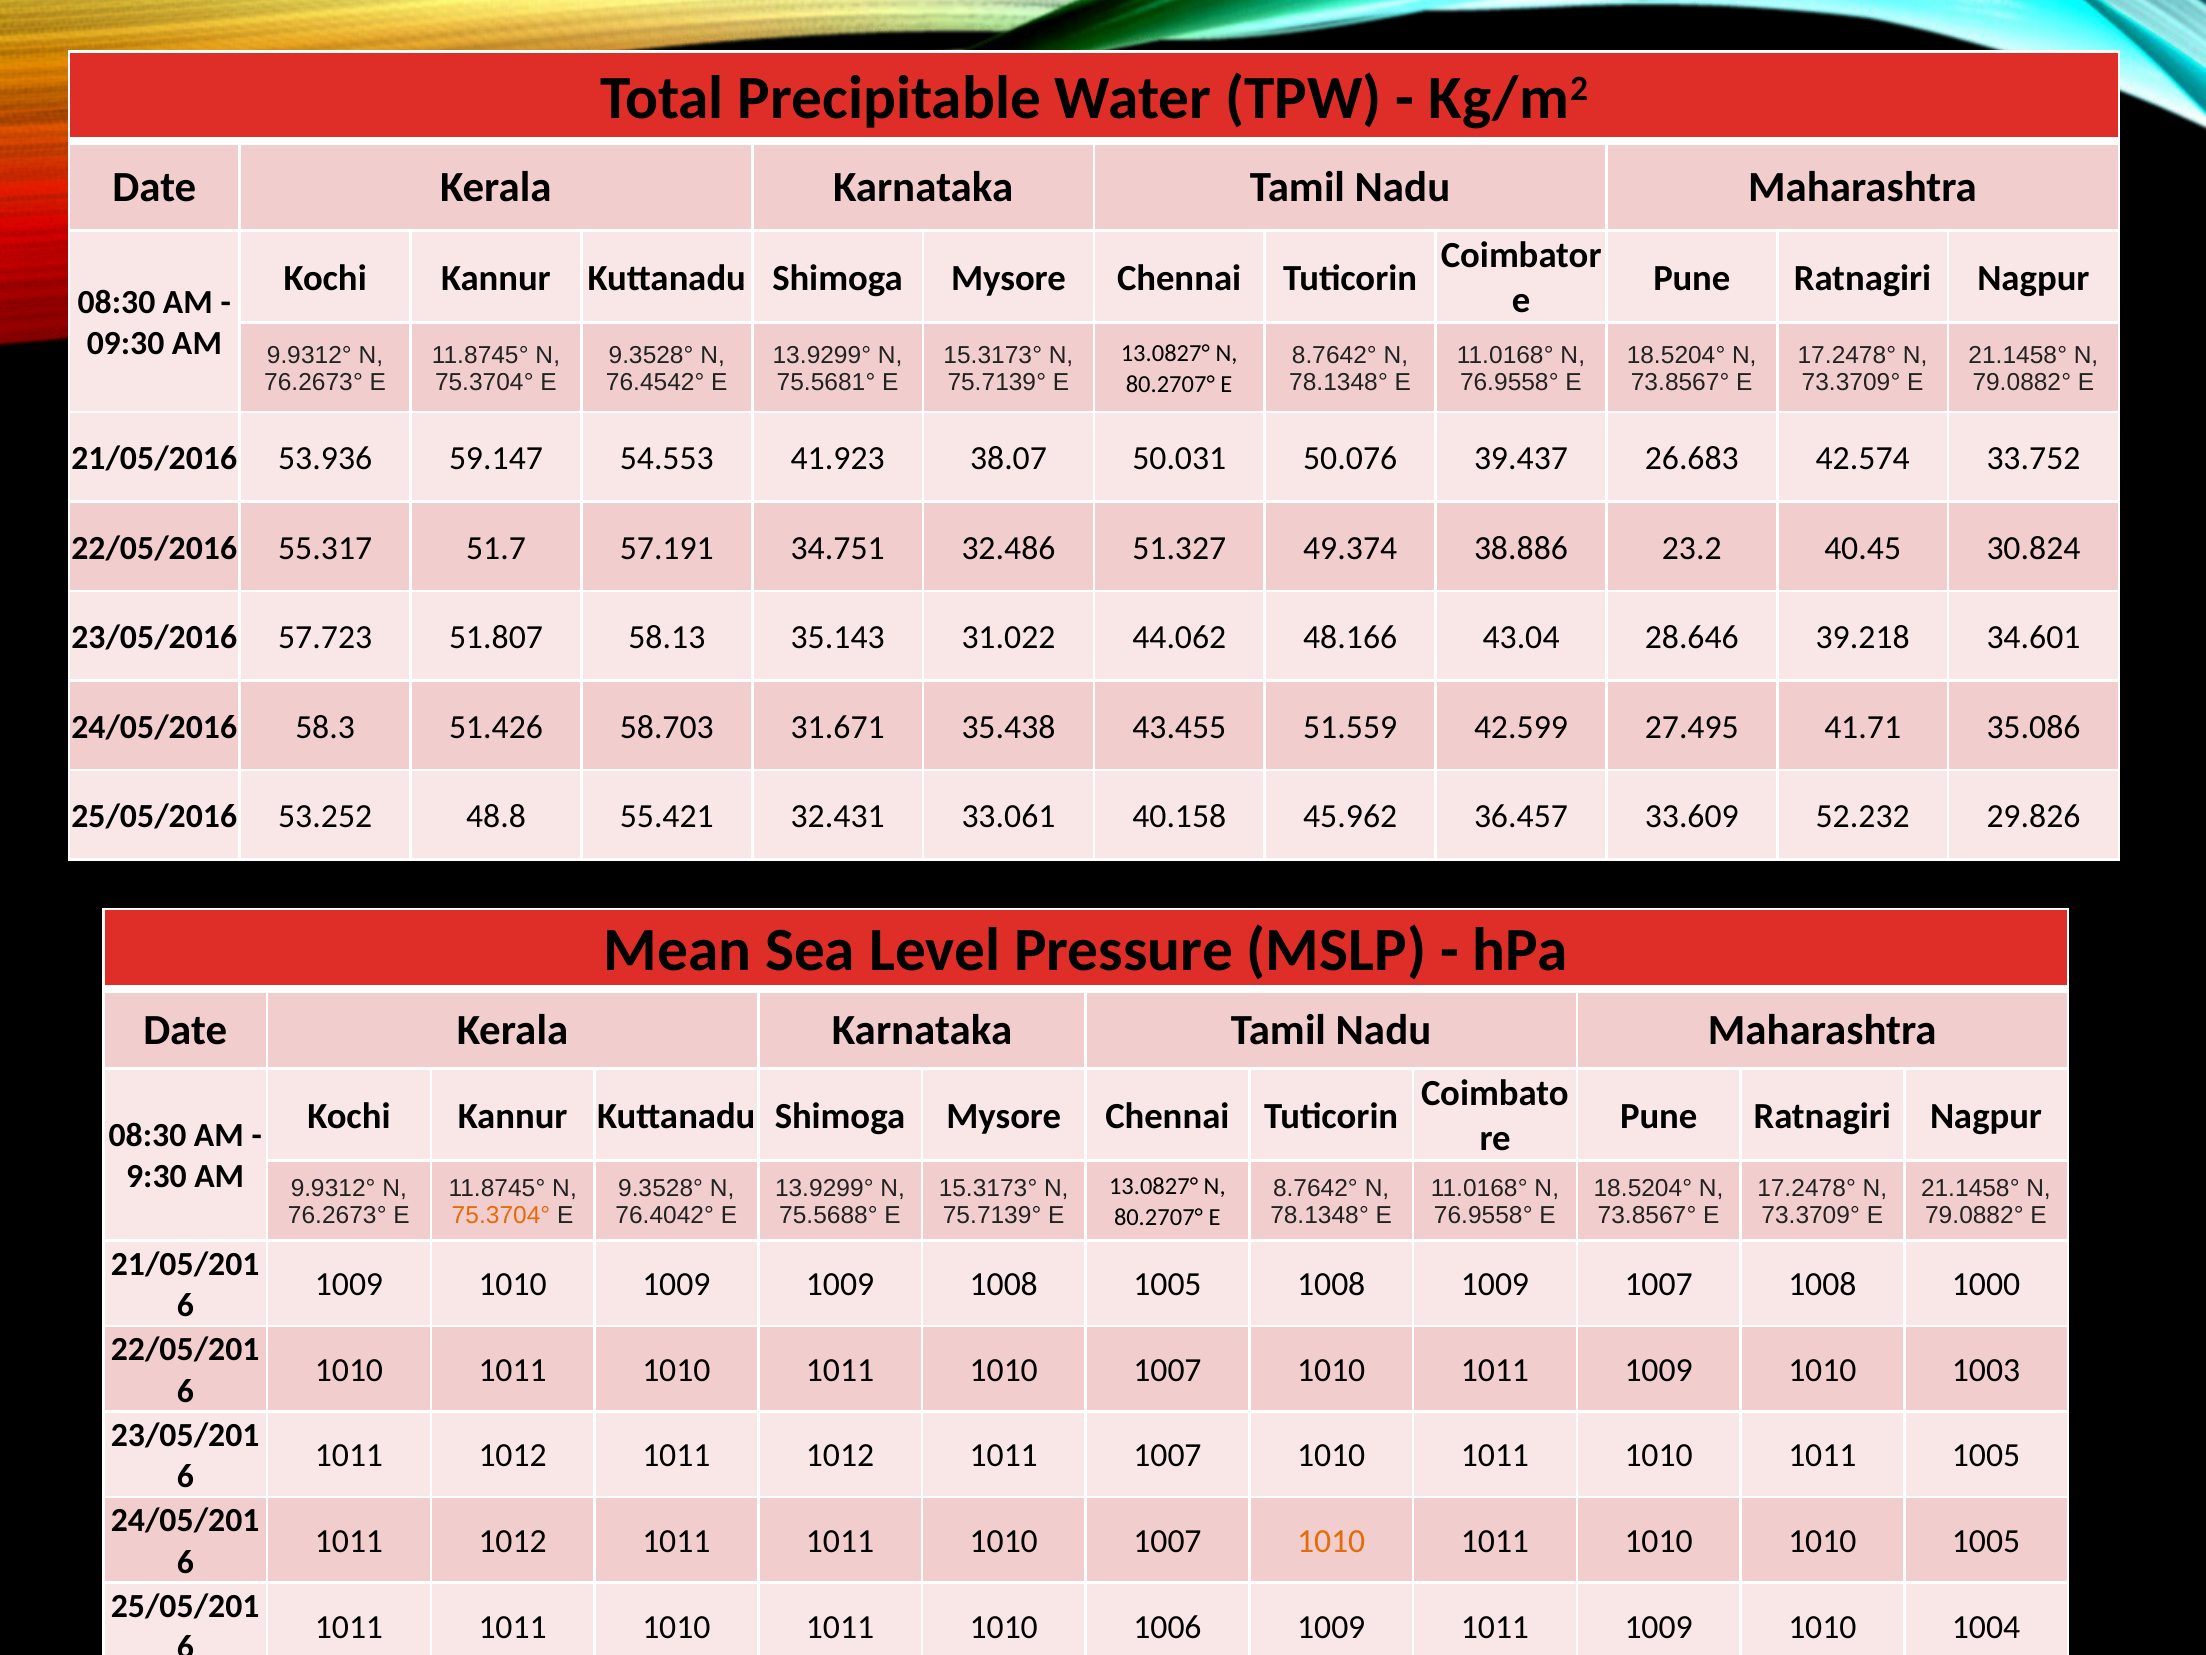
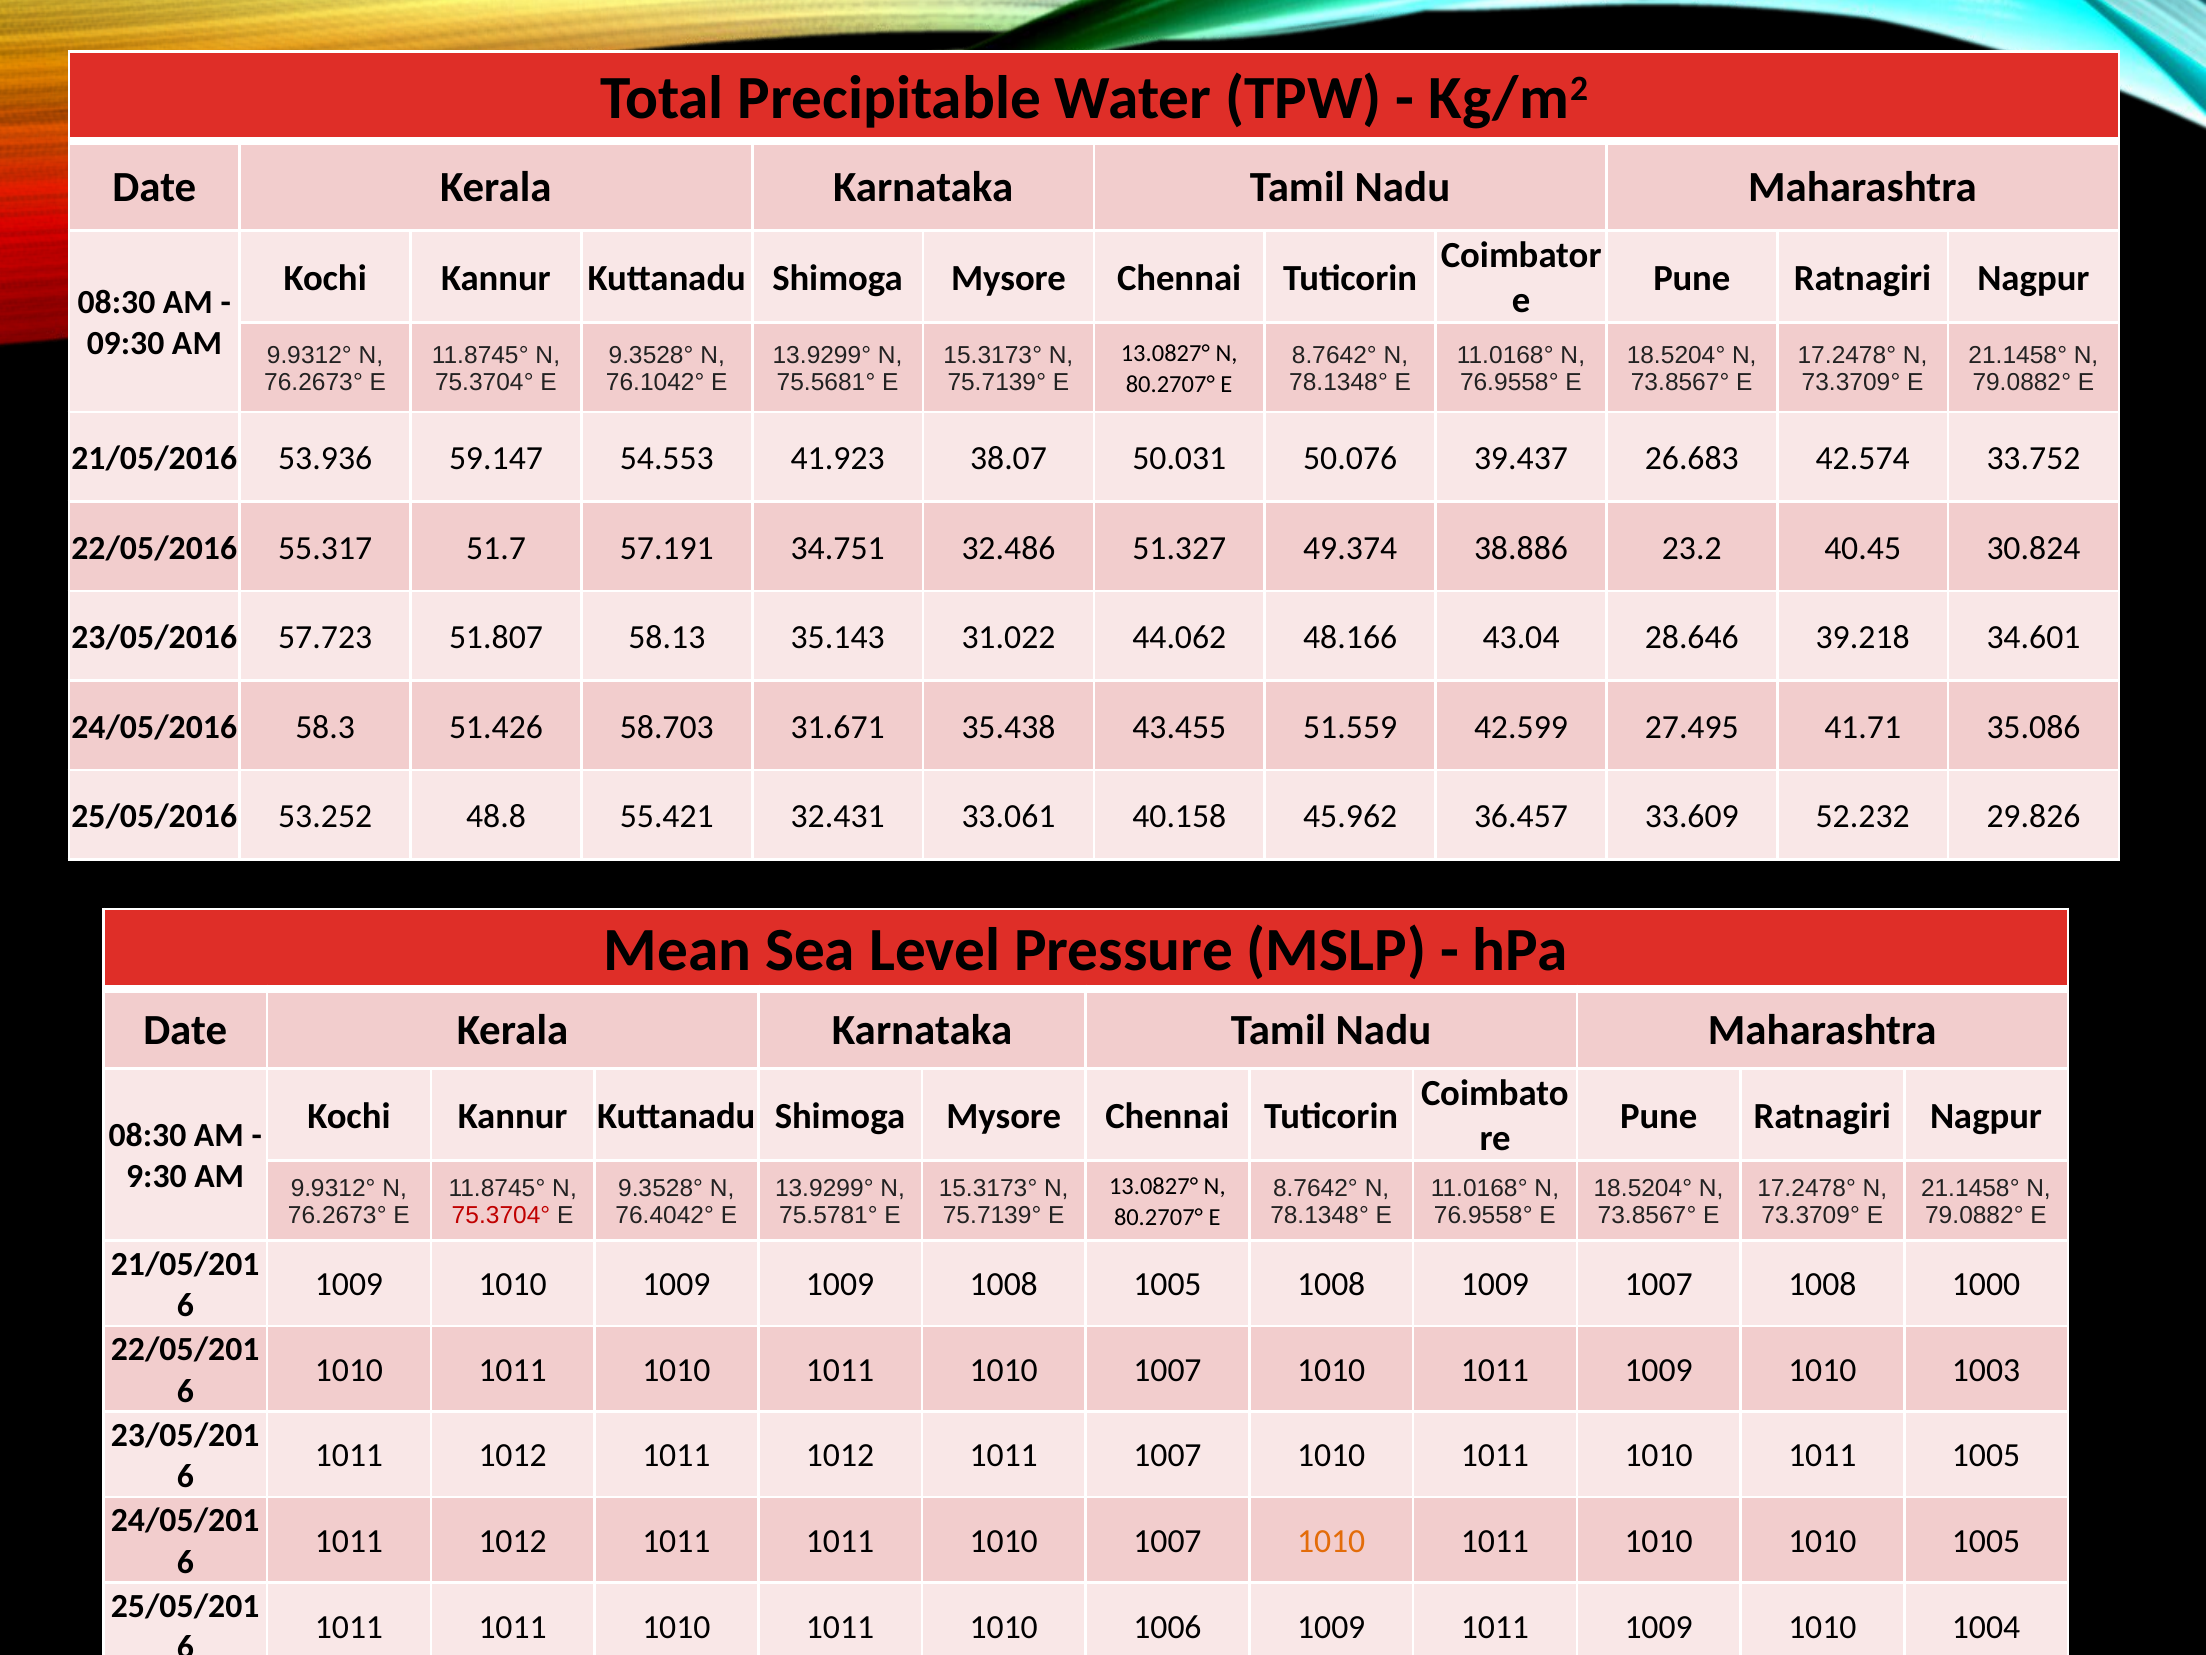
76.4542°: 76.4542° -> 76.1042° (655, 383)
75.3704° colour: orange -> red (501, 1215)
75.5688°: 75.5688° -> 75.5781° (828, 1215)
